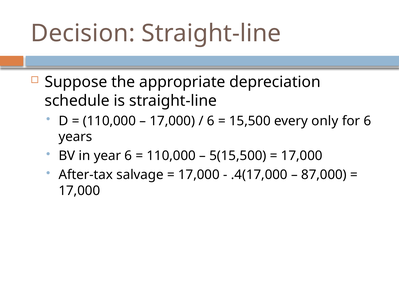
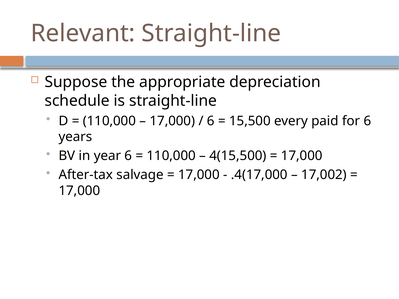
Decision: Decision -> Relevant (83, 33)
only: only -> paid (325, 121)
5(15,500: 5(15,500 -> 4(15,500 (238, 156)
87,000: 87,000 -> 17,002 (324, 175)
